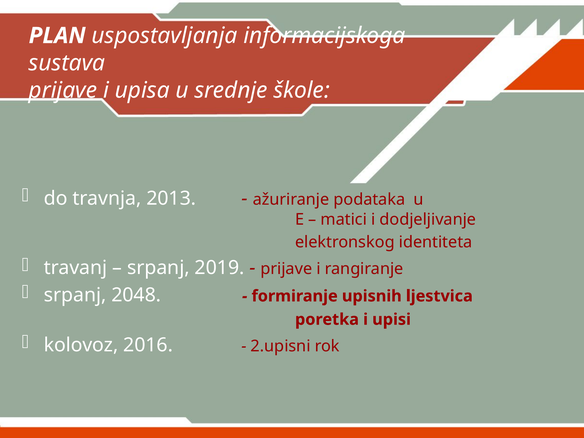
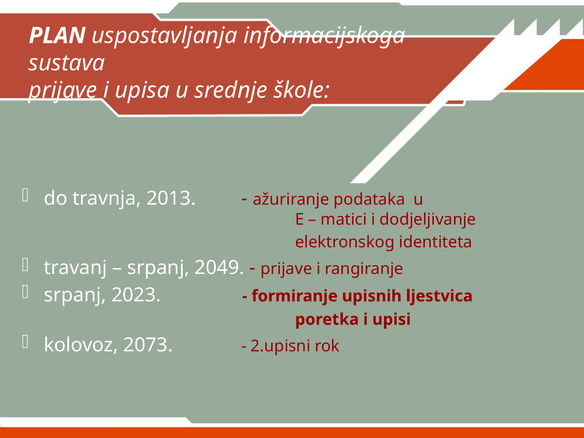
2019: 2019 -> 2049 (220, 268)
2048: 2048 -> 2023 (136, 295)
2016: 2016 -> 2073 (148, 345)
